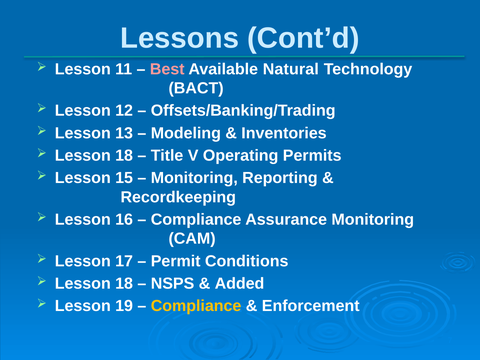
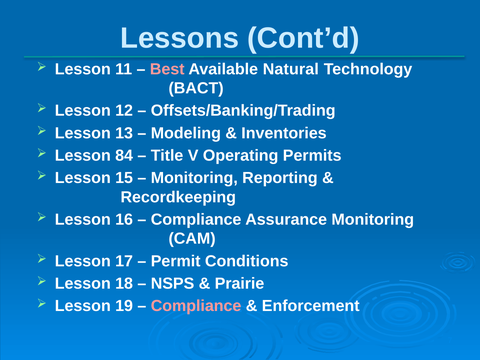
18: 18 -> 84 (124, 155)
Added: Added -> Prairie (240, 283)
Compliance colour: yellow -> pink (196, 306)
